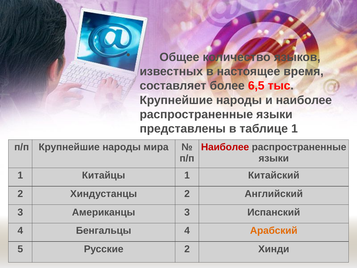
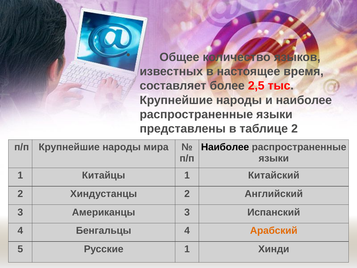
6,5: 6,5 -> 2,5 (256, 86)
таблице 1: 1 -> 2 (295, 129)
Наиболее colour: red -> black (225, 147)
Русские 2: 2 -> 1 (187, 249)
